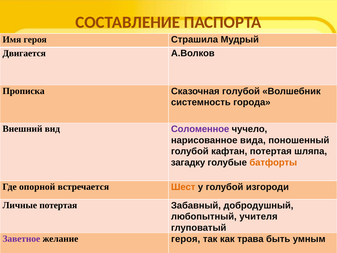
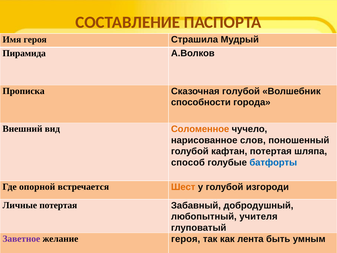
Двигается: Двигается -> Пирамида (24, 53)
системность: системность -> способности (201, 102)
Соломенное colour: purple -> orange (200, 129)
вида: вида -> слов (253, 140)
загадку: загадку -> способ (188, 162)
батфорты colour: orange -> blue (273, 162)
трава: трава -> лента (250, 239)
